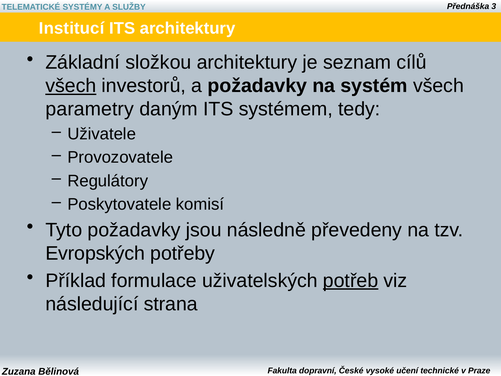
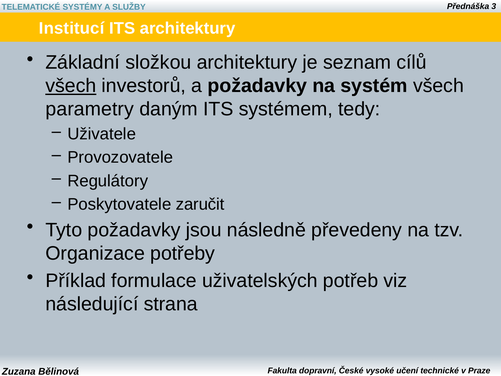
komisí: komisí -> zaručit (200, 204)
Evropských: Evropských -> Organizace (95, 253)
potřeb underline: present -> none (351, 280)
